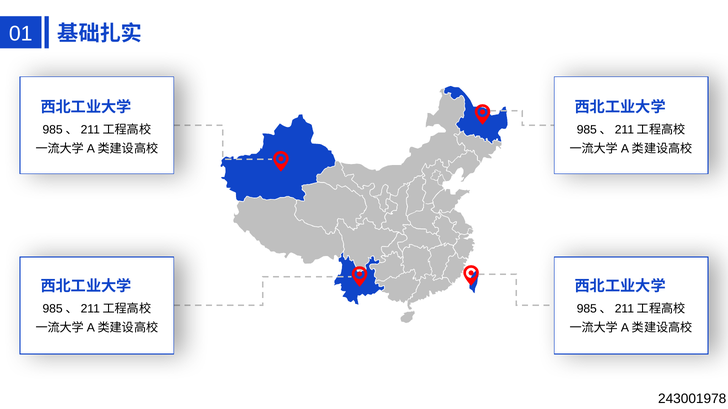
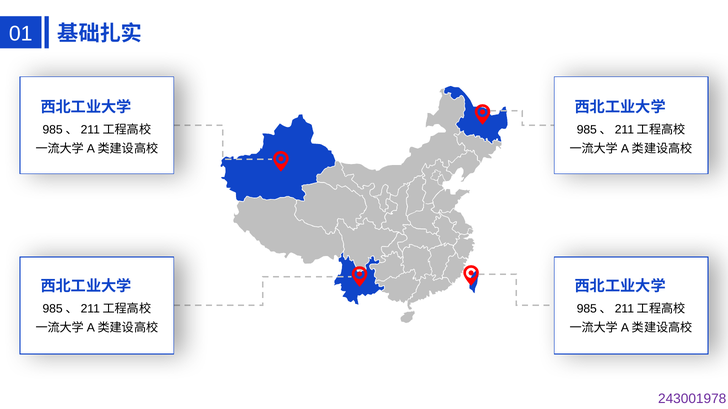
243001978 colour: black -> purple (692, 399)
